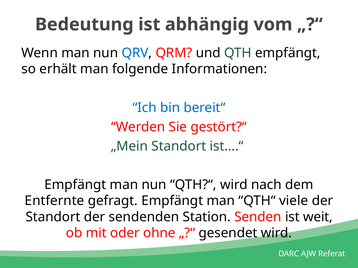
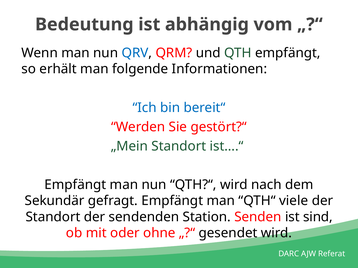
Entfernte: Entfernte -> Sekundär (55, 201)
weit: weit -> sind (318, 217)
